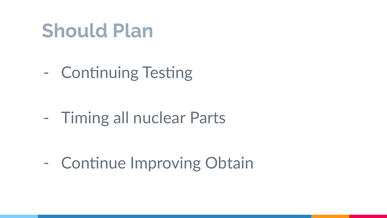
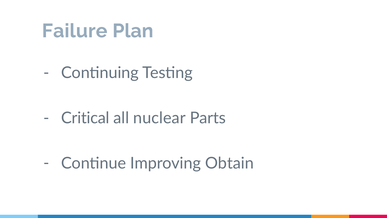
Should: Should -> Failure (75, 31)
Timing: Timing -> Critical (85, 118)
